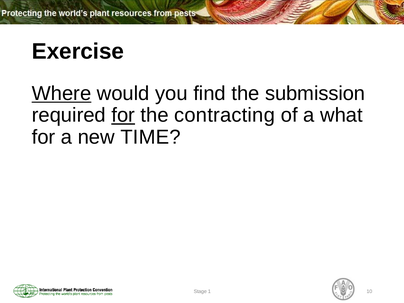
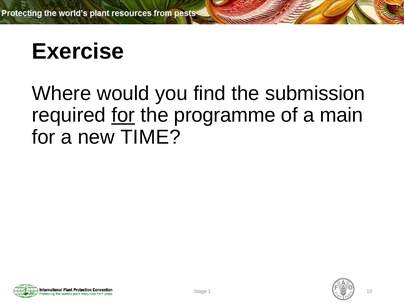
Where underline: present -> none (62, 93)
contracting: contracting -> programme (225, 115)
what: what -> main (342, 115)
